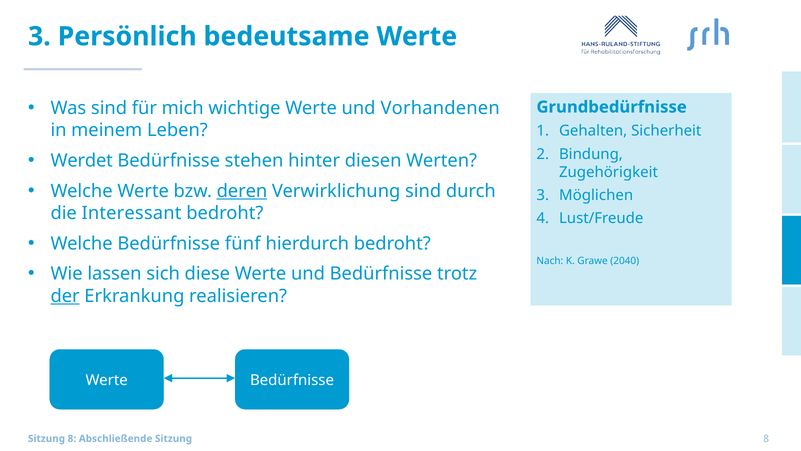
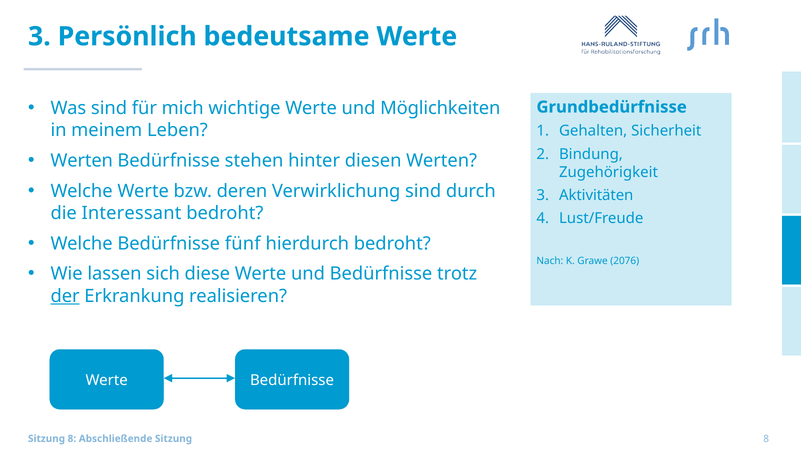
Vorhandenen: Vorhandenen -> Möglichkeiten (440, 108)
Werdet: Werdet -> Werten (82, 161)
deren underline: present -> none (242, 191)
Möglichen: Möglichen -> Aktivitäten (596, 195)
2040: 2040 -> 2076 (625, 261)
